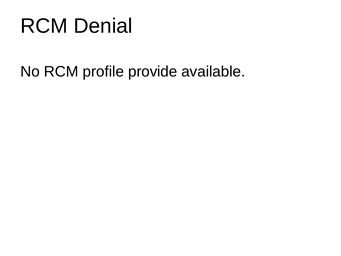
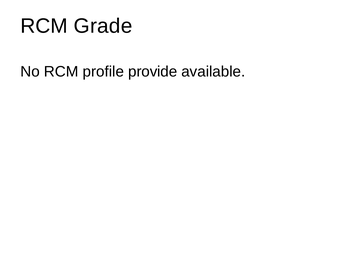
Denial: Denial -> Grade (103, 26)
